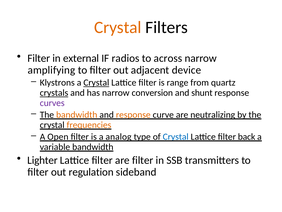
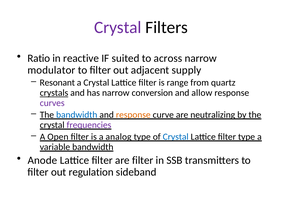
Crystal colour: orange -> purple (118, 27)
Filter: Filter -> Ratio (39, 58)
external: external -> reactive (81, 58)
radios: radios -> suited (126, 58)
amplifying: amplifying -> modulator (51, 70)
device: device -> supply (187, 70)
Klystrons: Klystrons -> Resonant (57, 82)
Crystal underline: present -> none (96, 82)
shunt: shunt -> allow (202, 93)
bandwidth colour: orange -> blue (77, 115)
frequencies colour: orange -> purple (89, 125)
filter back: back -> type (247, 137)
Lighter: Lighter -> Anode (42, 160)
